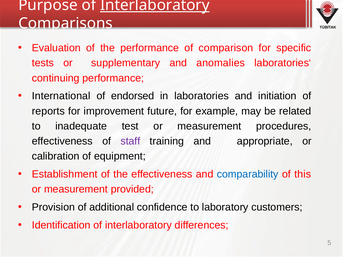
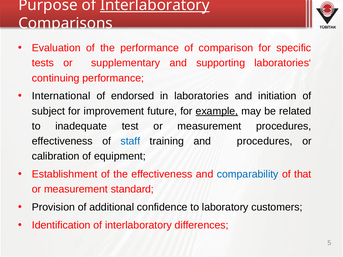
anomalies: anomalies -> supporting (221, 63)
reports: reports -> subject (48, 111)
example underline: none -> present (217, 111)
staff colour: purple -> blue (130, 141)
and appropriate: appropriate -> procedures (265, 141)
this: this -> that (303, 174)
provided: provided -> standard (132, 189)
